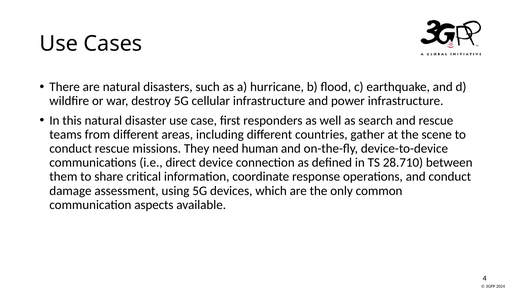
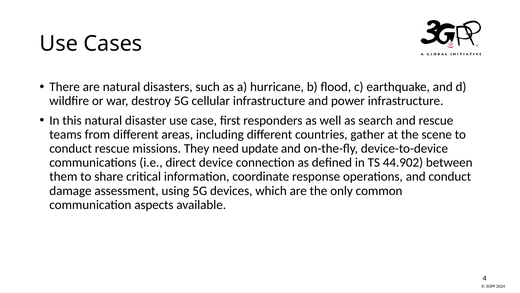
human: human -> update (260, 148)
28.710: 28.710 -> 44.902 (403, 162)
